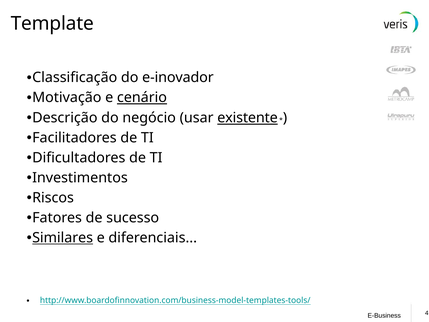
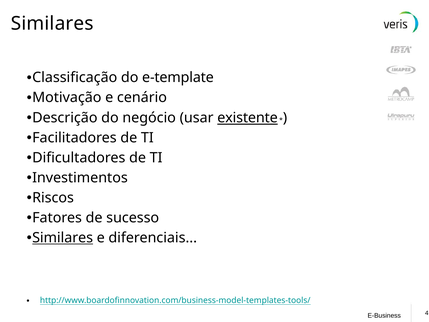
Template: Template -> Similares (52, 24)
e-inovador: e-inovador -> e-template (178, 78)
cenário underline: present -> none (142, 98)
